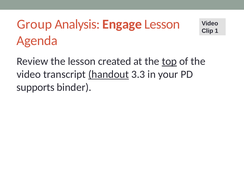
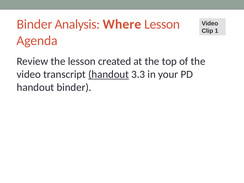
Group: Group -> Binder (35, 24)
Engage: Engage -> Where (122, 24)
top underline: present -> none (169, 61)
supports: supports -> handout (35, 87)
